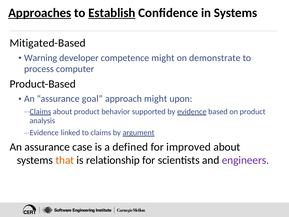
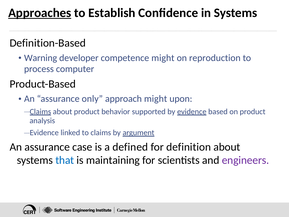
Establish underline: present -> none (112, 13)
Mitigated-Based: Mitigated-Based -> Definition-Based (48, 43)
demonstrate: demonstrate -> reproduction (215, 58)
goal: goal -> only (92, 99)
improved: improved -> definition (189, 147)
that colour: orange -> blue (65, 160)
relationship: relationship -> maintaining (113, 160)
